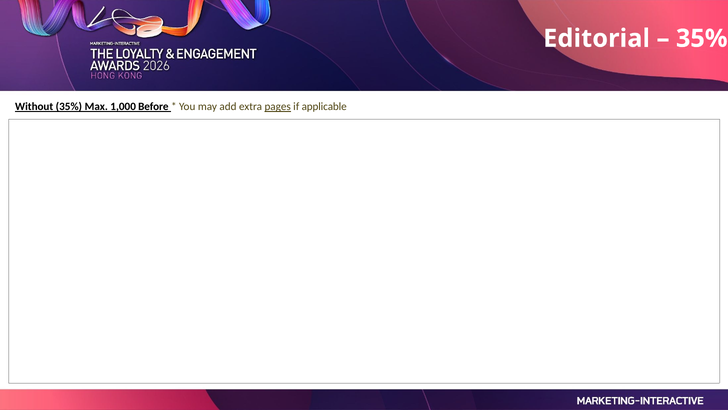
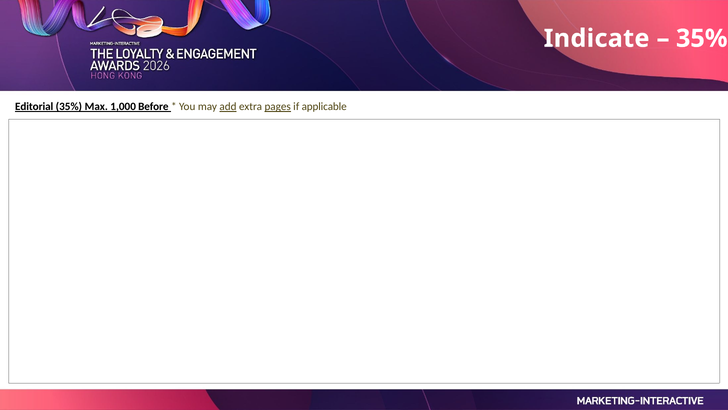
Editorial: Editorial -> Indicate (597, 38)
Without: Without -> Editorial (34, 107)
add underline: none -> present (228, 107)
